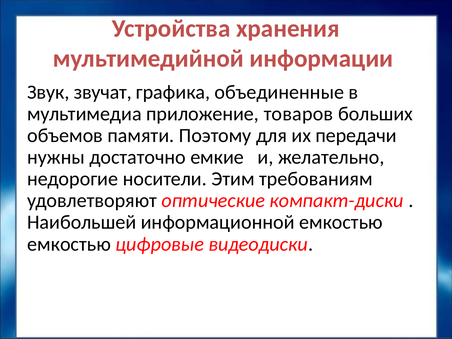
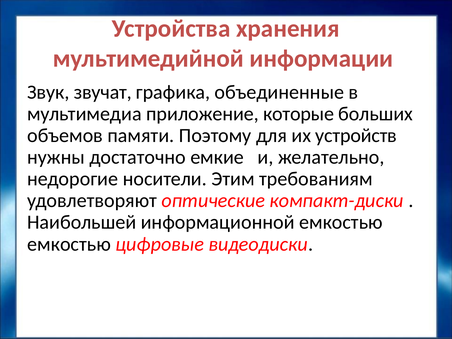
товаров: товаров -> которые (299, 114)
передачи: передачи -> устройств (356, 136)
